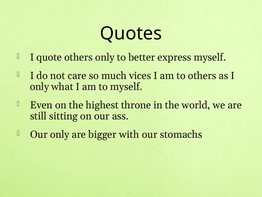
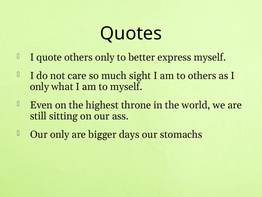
vices: vices -> sight (140, 76)
with: with -> days (129, 134)
